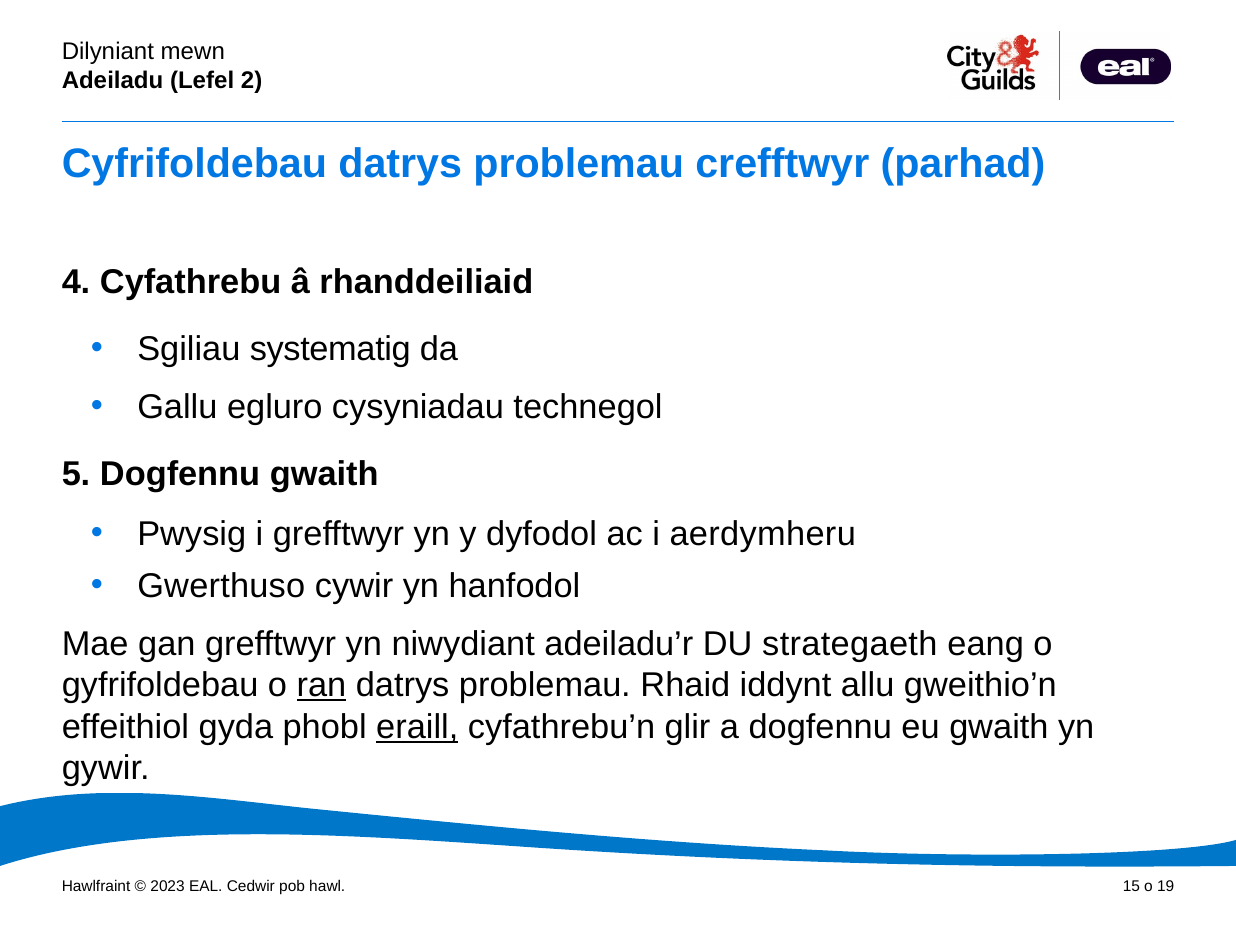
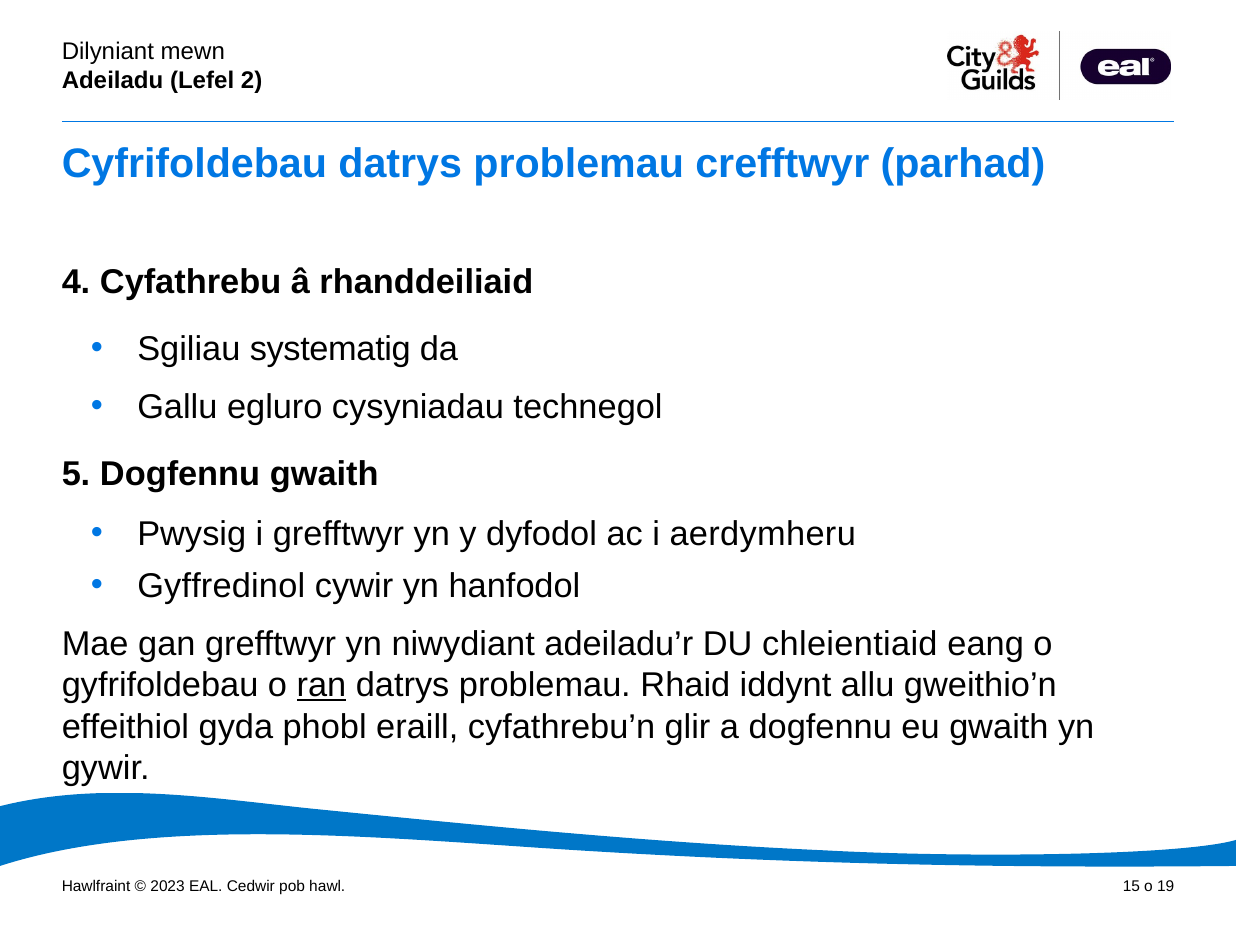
Gwerthuso: Gwerthuso -> Gyffredinol (221, 586)
strategaeth: strategaeth -> chleientiaid (850, 644)
eraill underline: present -> none (417, 727)
